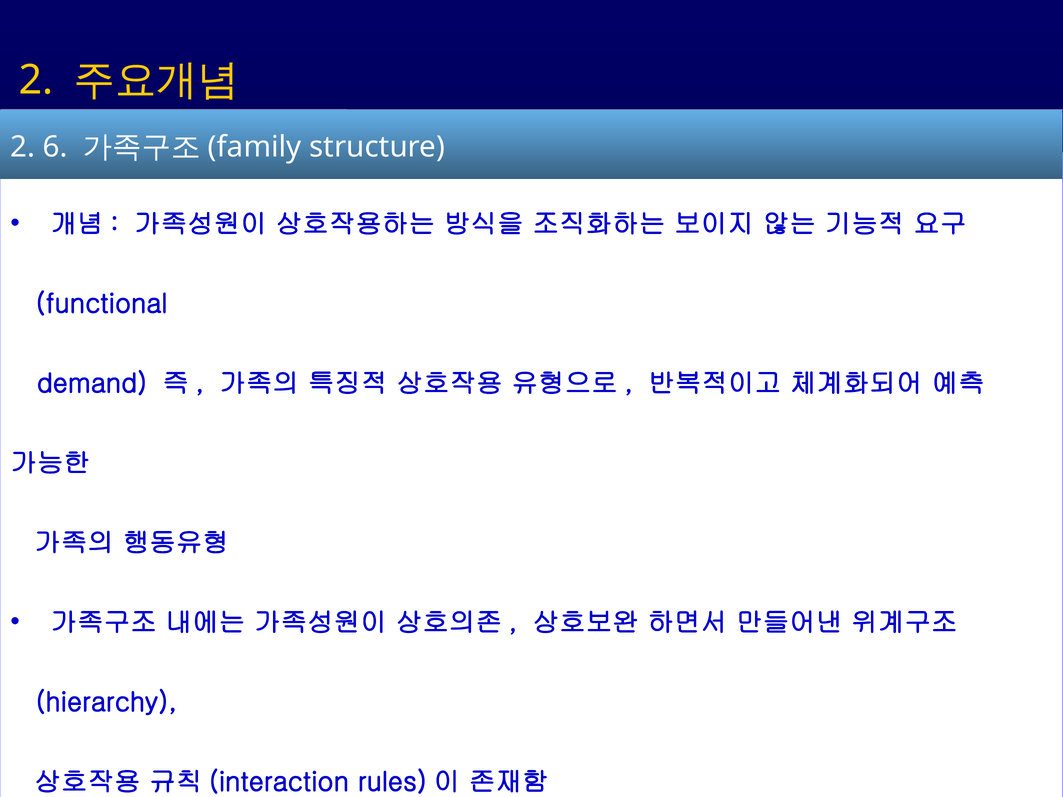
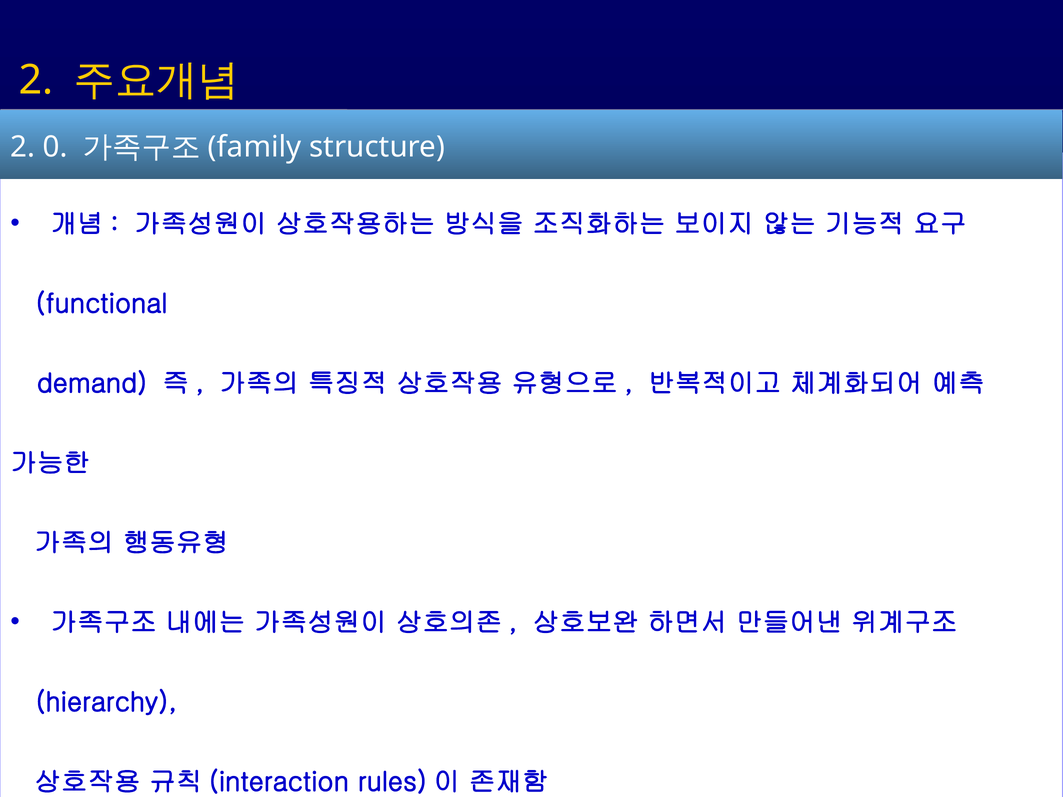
6: 6 -> 0 (55, 147)
